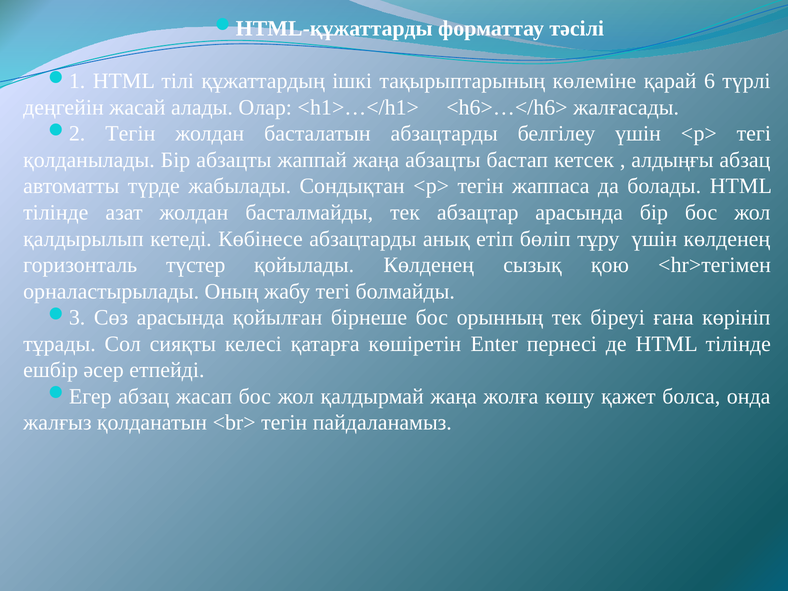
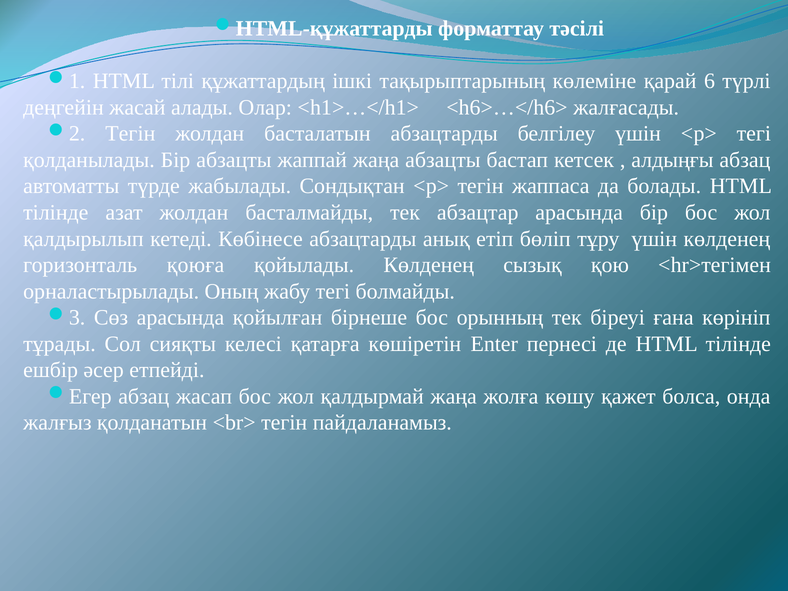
түстер: түстер -> қоюға (196, 265)
